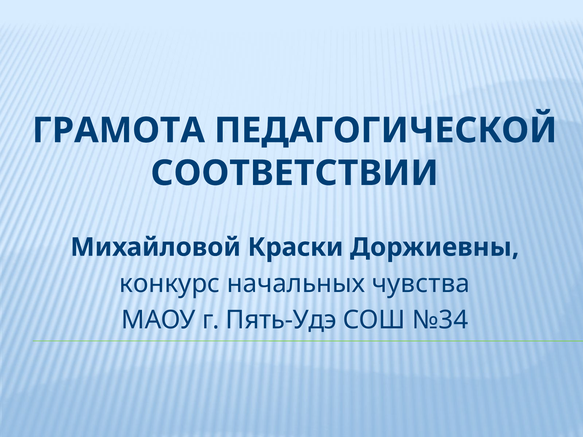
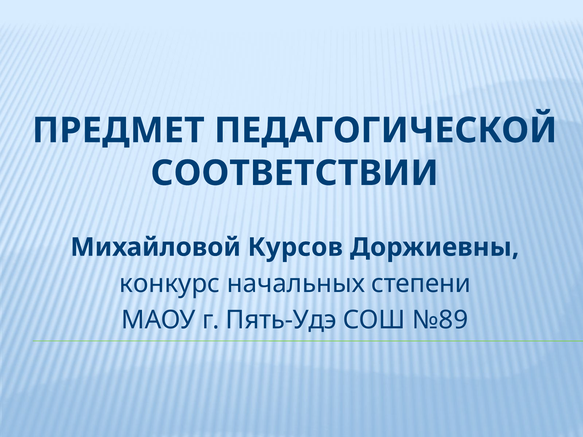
ГРАМОТА: ГРАМОТА -> ПРЕДМЕТ (118, 131)
Краски: Краски -> Курсов (295, 247)
чувства: чувства -> степени (421, 284)
№34: №34 -> №89 (440, 320)
